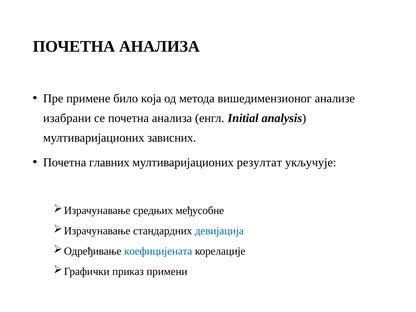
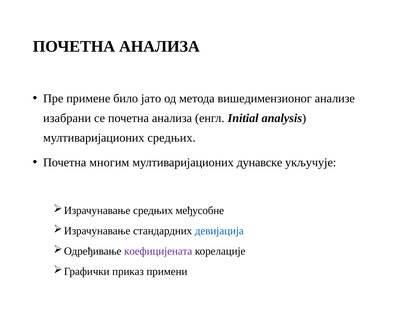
која: која -> јато (151, 98)
мултиваријационих зависних: зависних -> средњих (172, 138)
главних: главних -> многим (109, 163)
резултат: резултат -> дунавске (259, 163)
коефицијената colour: blue -> purple (158, 251)
